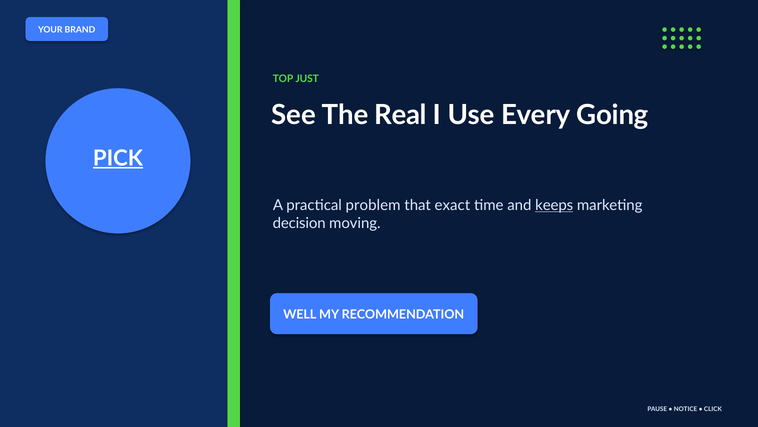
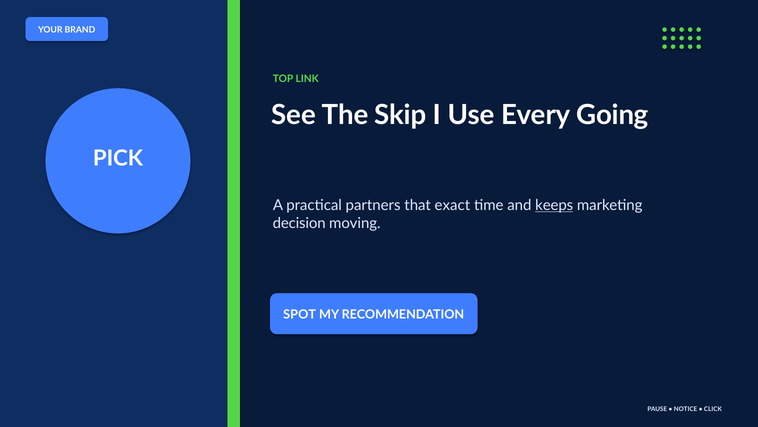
JUST: JUST -> LINK (307, 79)
Real: Real -> Skip (400, 115)
PICK underline: present -> none (118, 158)
problem: problem -> partners (373, 205)
WELL: WELL -> SPOT (300, 314)
